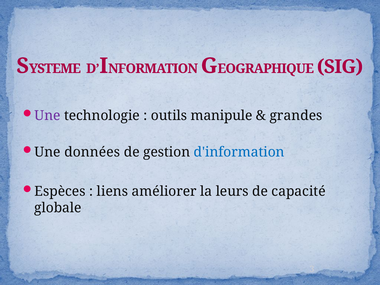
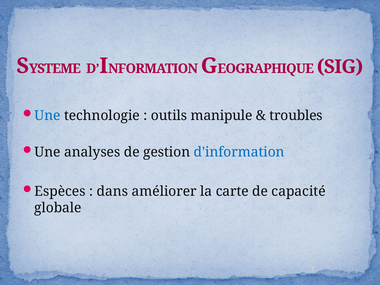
Une colour: purple -> blue (47, 116)
grandes: grandes -> troubles (296, 116)
données: données -> analyses (92, 152)
liens: liens -> dans (112, 191)
leurs: leurs -> carte (232, 191)
